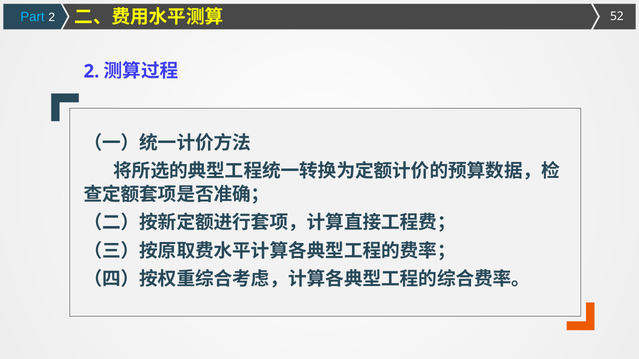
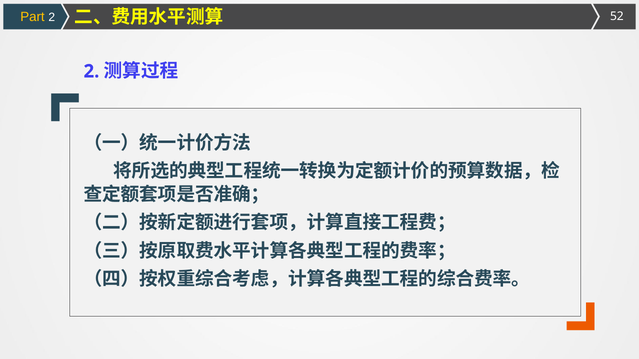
Part colour: light blue -> yellow (32, 17)
